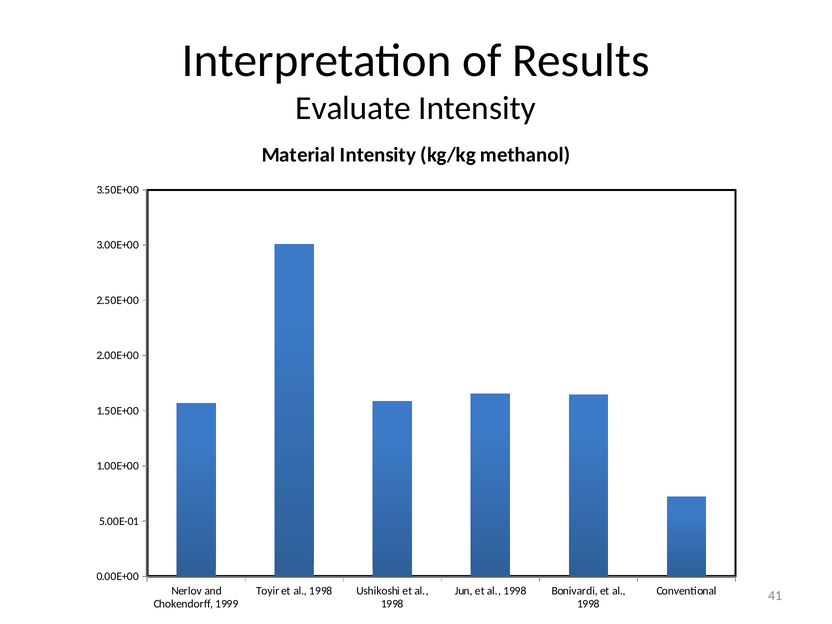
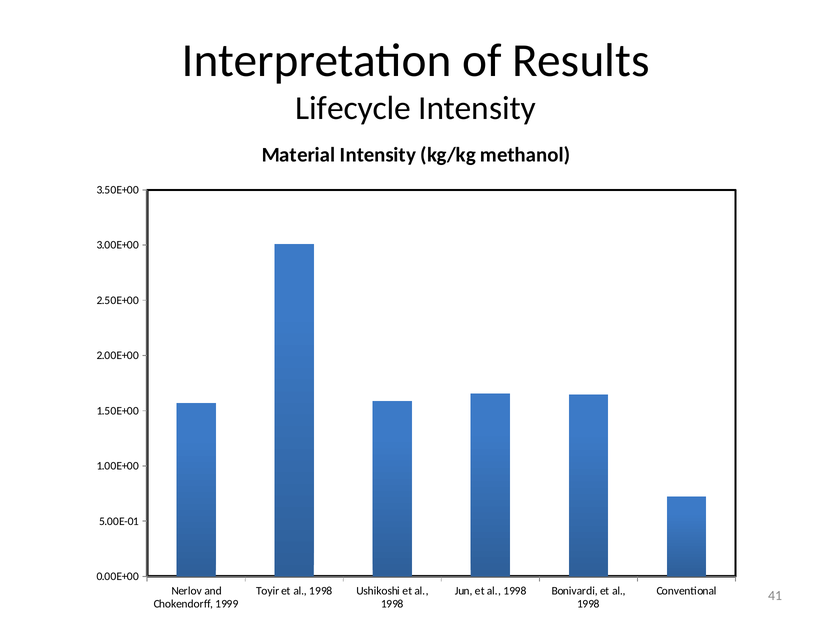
Evaluate: Evaluate -> Lifecycle (353, 108)
